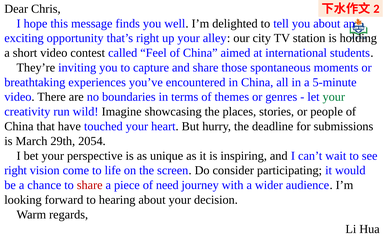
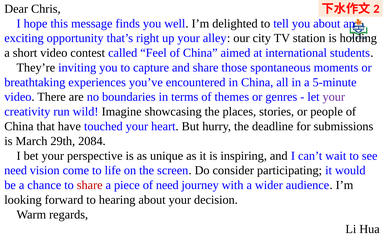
your colour: green -> purple (334, 97)
2054: 2054 -> 2084 (92, 141)
right: right -> need (16, 170)
